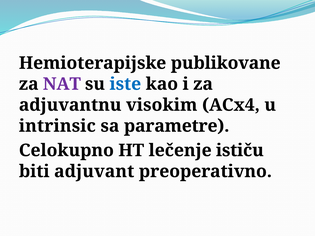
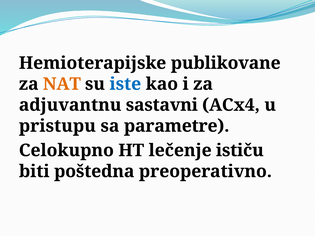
NAT colour: purple -> orange (62, 84)
visokim: visokim -> sastavni (162, 105)
intrinsic: intrinsic -> pristupu (57, 126)
adjuvant: adjuvant -> poštedna (94, 172)
